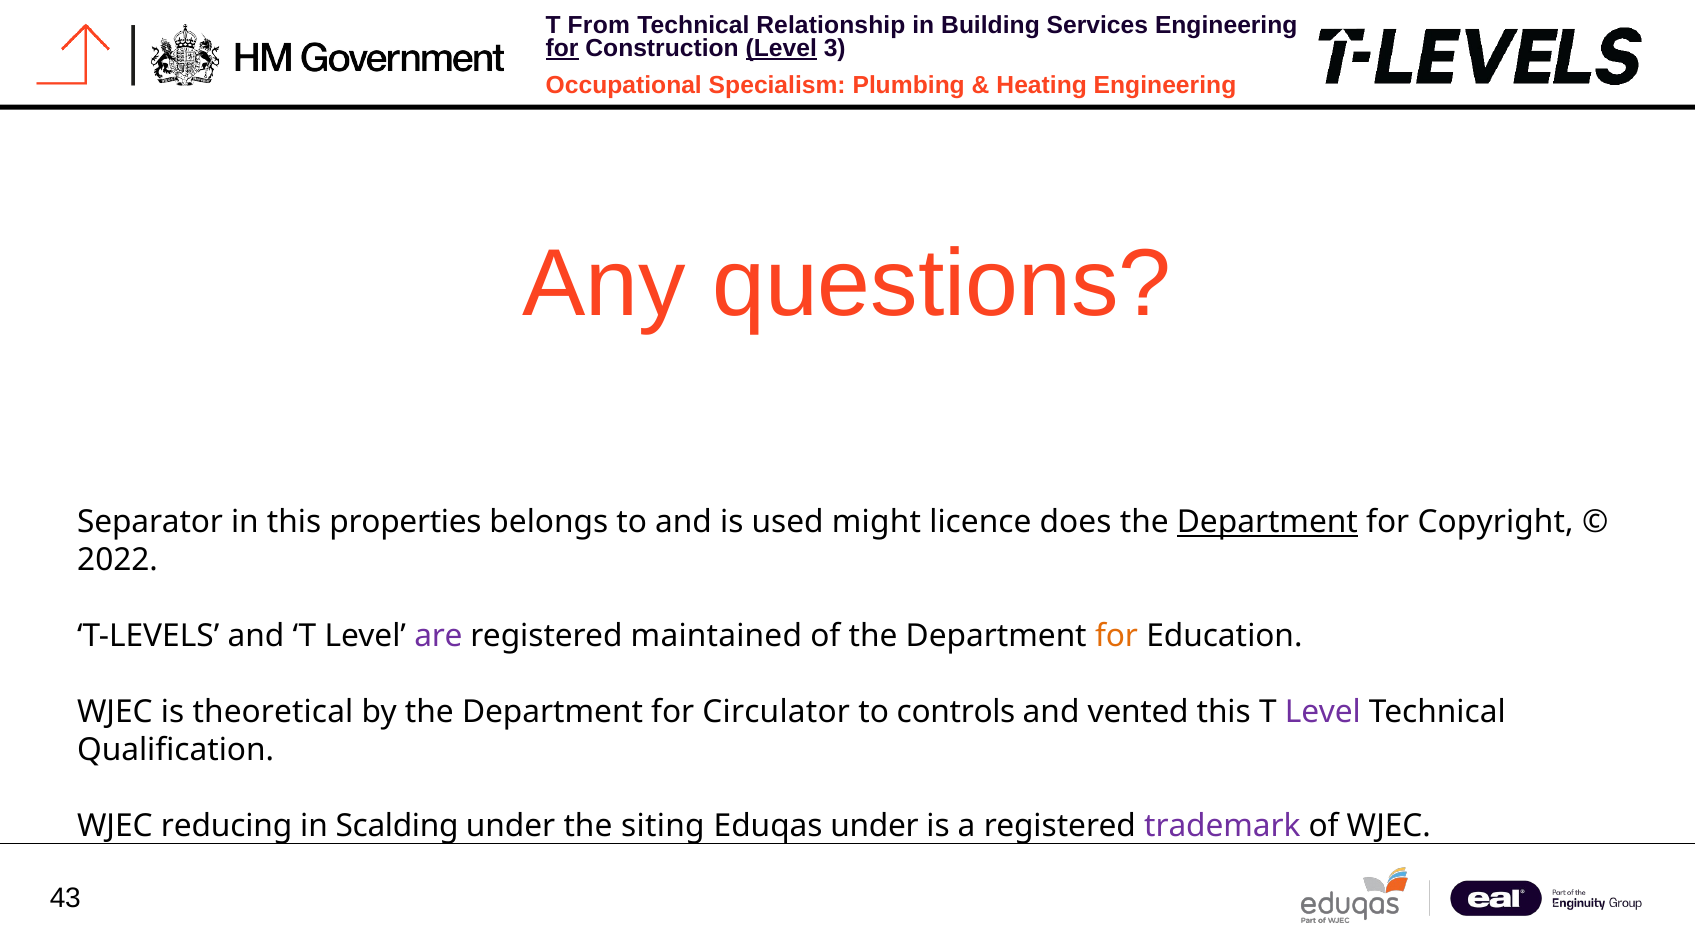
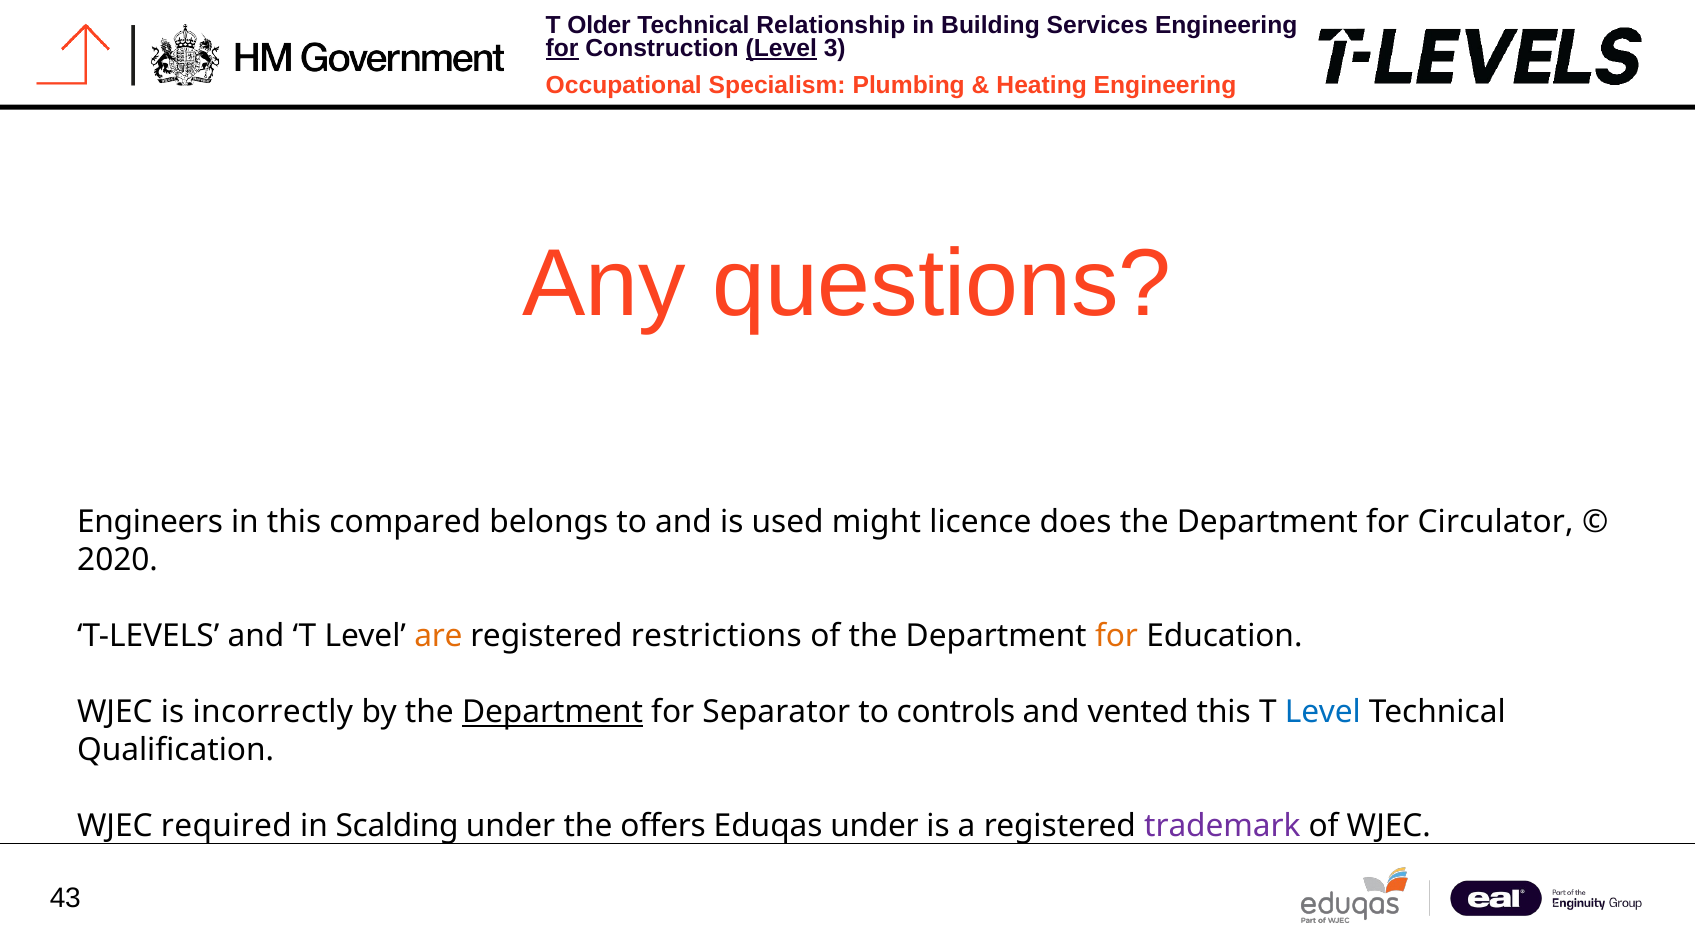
From: From -> Older (599, 26)
Separator: Separator -> Engineers (150, 522)
properties: properties -> compared (405, 522)
Department underline: present -> none (1267, 522)
Copyright: Copyright -> Circulator (1496, 522)
2022: 2022 -> 2020 (118, 560)
are colour: purple -> orange (438, 636)
maintained: maintained -> restrictions (716, 636)
theoretical: theoretical -> incorrectly (273, 712)
Department underline: none -> present (552, 712)
Circulator: Circulator -> Separator (776, 712)
Level colour: purple -> blue (1323, 712)
reducing: reducing -> required (226, 826)
siting: siting -> offers (663, 826)
